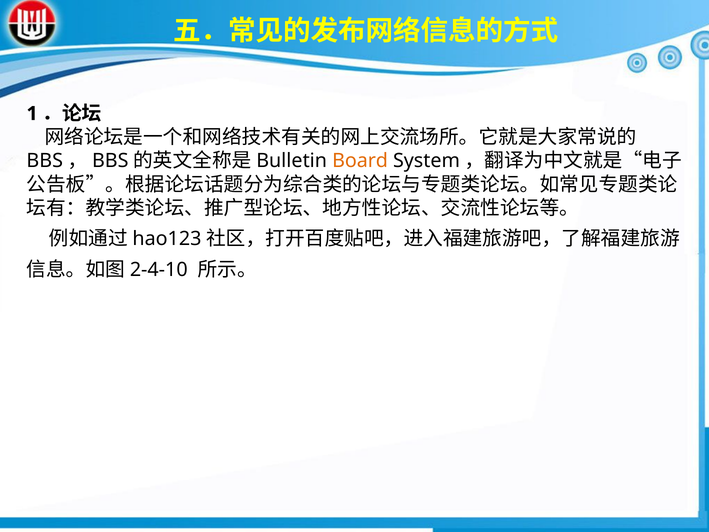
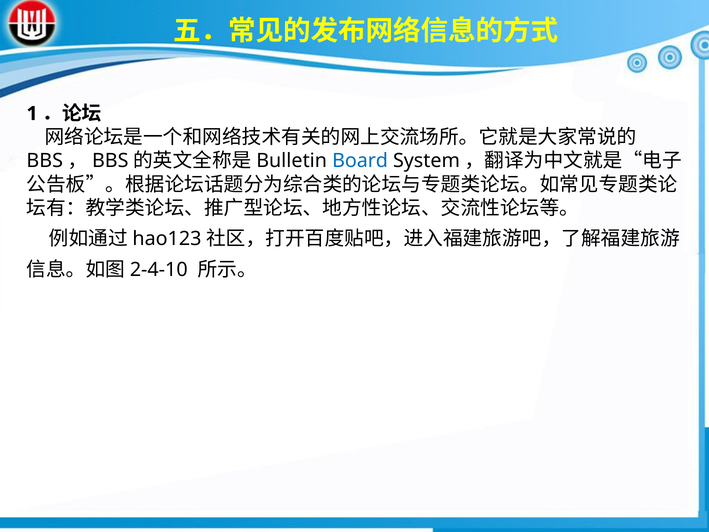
Board colour: orange -> blue (360, 161)
